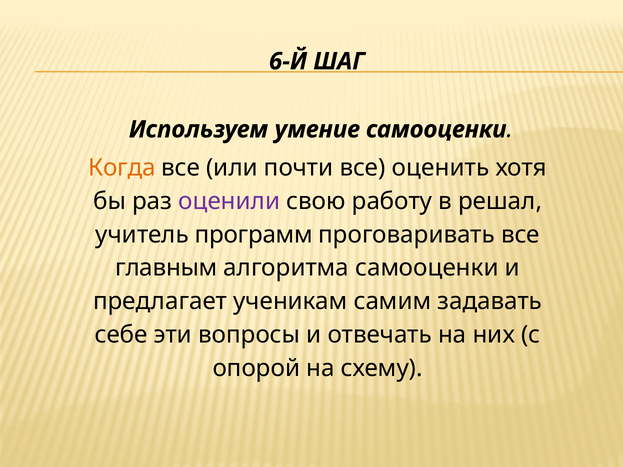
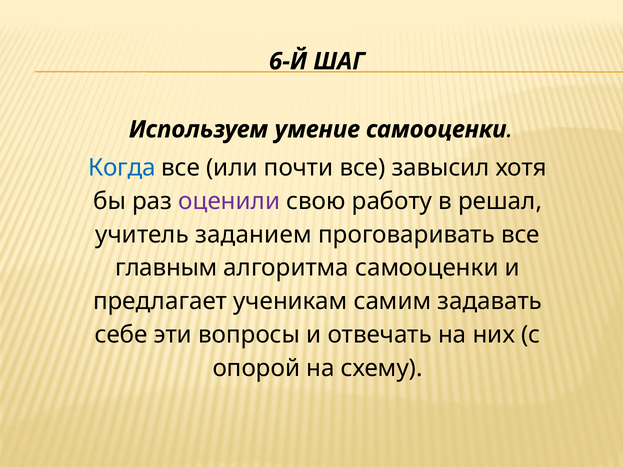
Когда colour: orange -> blue (122, 168)
оценить: оценить -> завысил (441, 168)
программ: программ -> заданием (253, 235)
